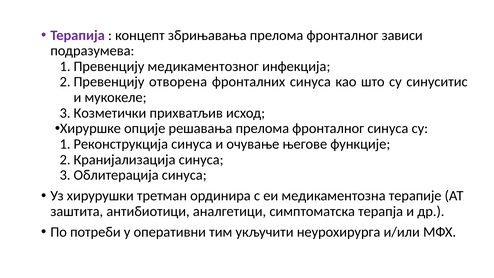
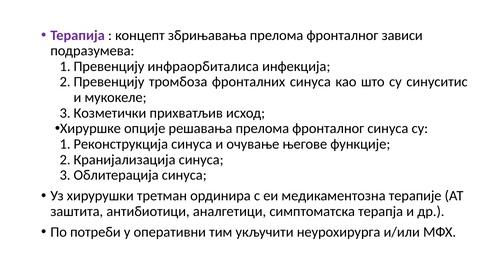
медикаментозног: медикаментозног -> инфраорбиталиса (203, 66)
отворена: отворена -> тромбоза (178, 82)
